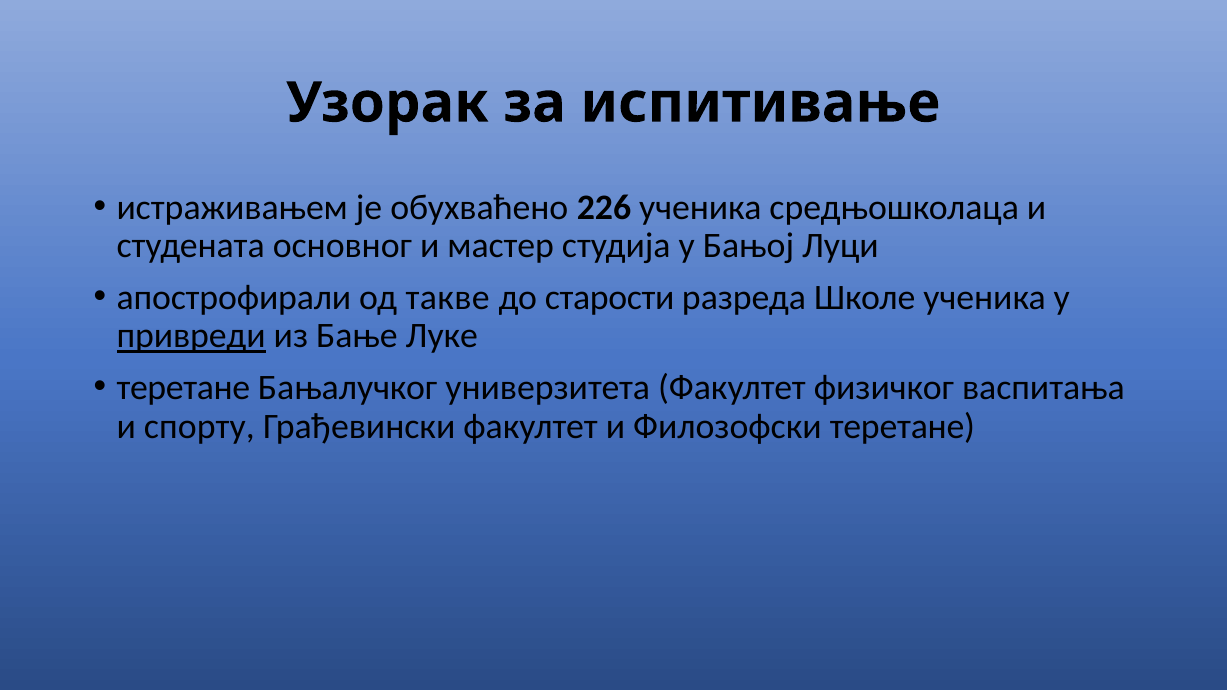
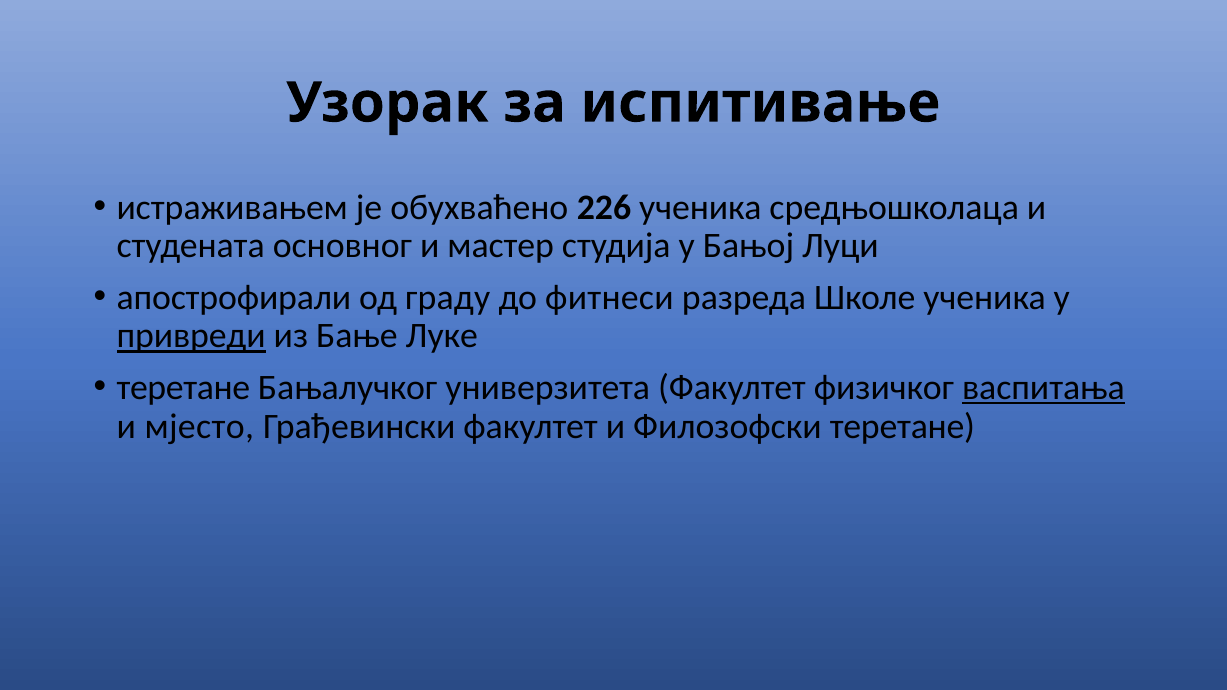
такве: такве -> граду (448, 298)
старости: старости -> фитнеси (609, 298)
васпитања underline: none -> present (1043, 388)
спорту: спорту -> мјесто (199, 426)
